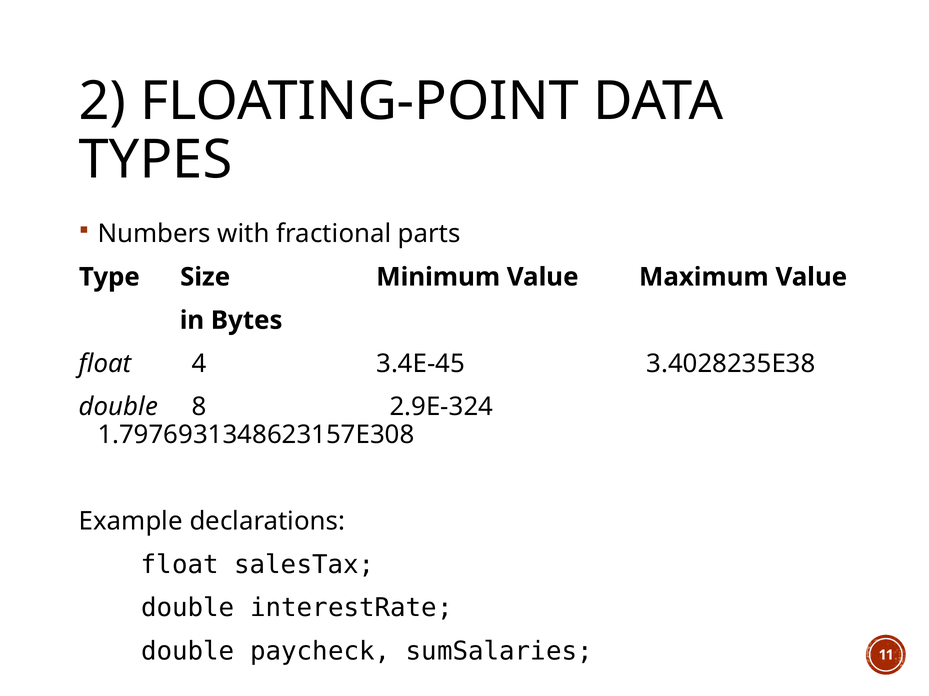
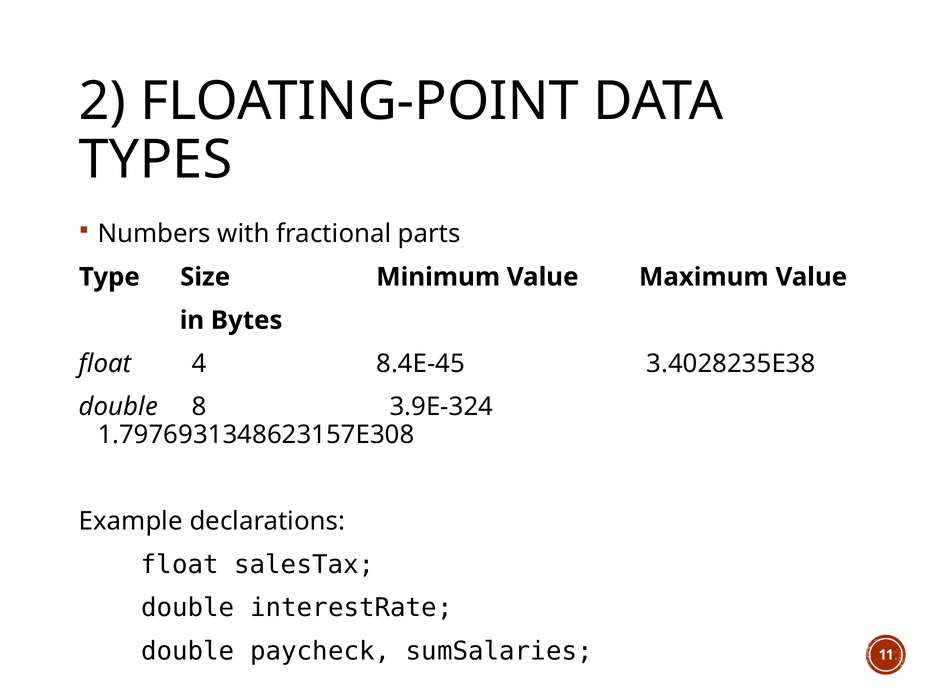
3.4E-45: 3.4E-45 -> 8.4E-45 (421, 364)
2.9E-324: 2.9E-324 -> 3.9E-324 (441, 407)
